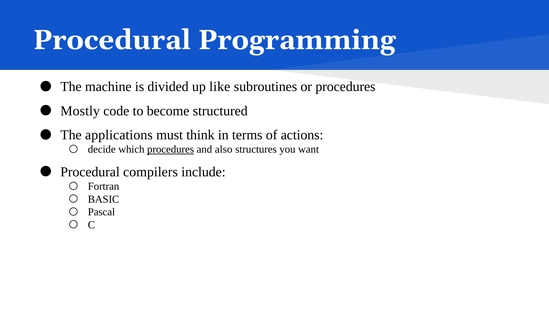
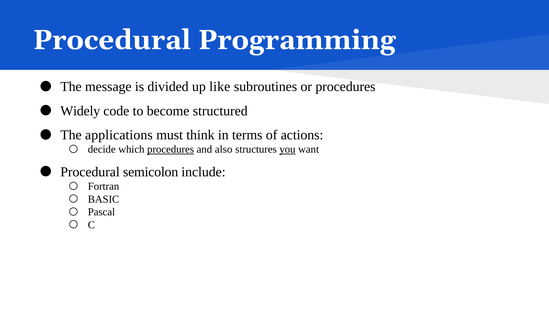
machine: machine -> message (108, 87)
Mostly: Mostly -> Widely (80, 111)
you underline: none -> present (287, 149)
compilers: compilers -> semicolon (151, 172)
